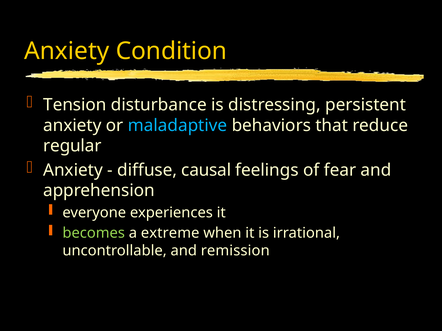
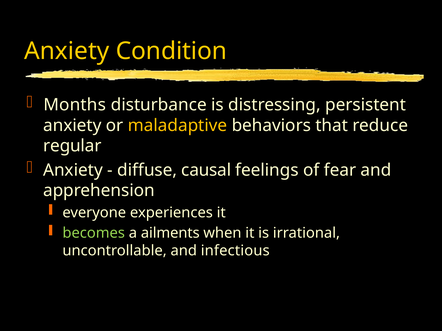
Tension: Tension -> Months (75, 105)
maladaptive colour: light blue -> yellow (178, 126)
extreme: extreme -> ailments (170, 233)
remission: remission -> infectious (235, 251)
